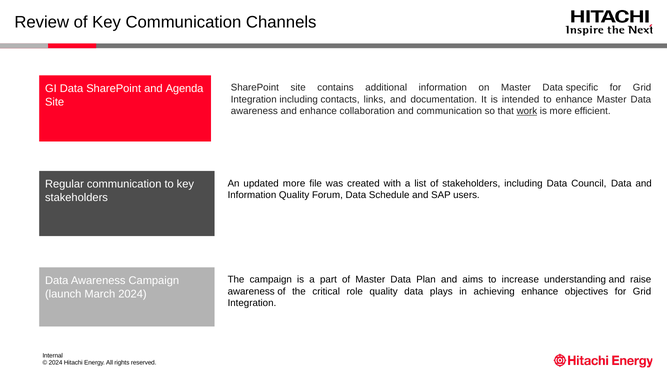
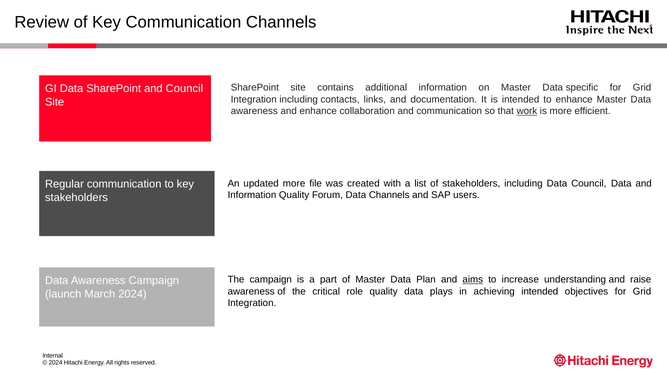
and Agenda: Agenda -> Council (184, 89)
Data Schedule: Schedule -> Channels (389, 195)
aims underline: none -> present (473, 280)
achieving enhance: enhance -> intended (540, 292)
